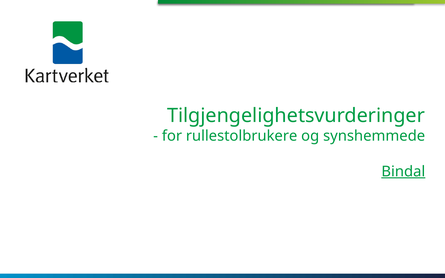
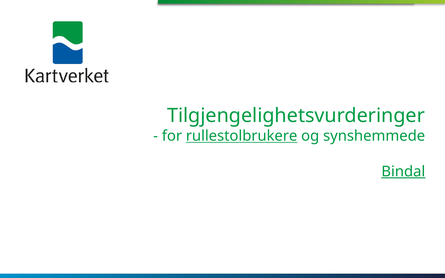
rullestolbrukere underline: none -> present (242, 136)
